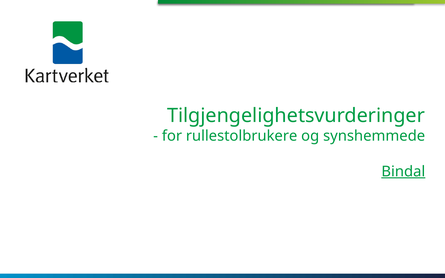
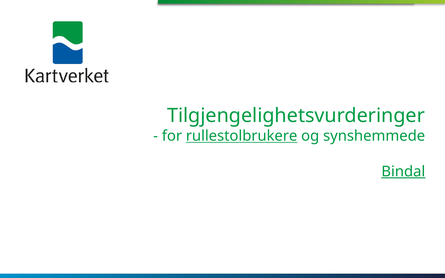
rullestolbrukere underline: none -> present (242, 136)
